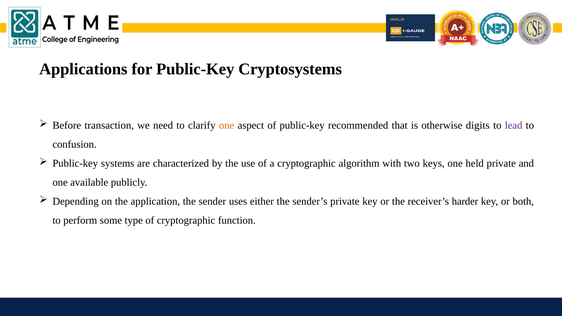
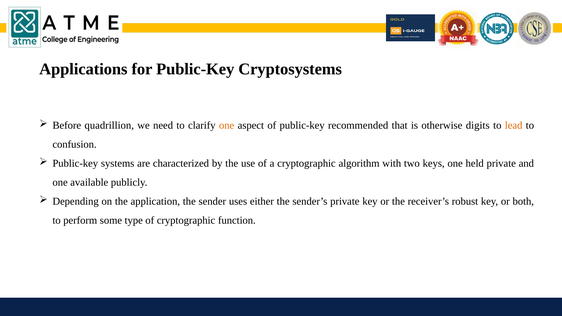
transaction: transaction -> quadrillion (109, 125)
lead colour: purple -> orange (514, 125)
harder: harder -> robust (465, 201)
